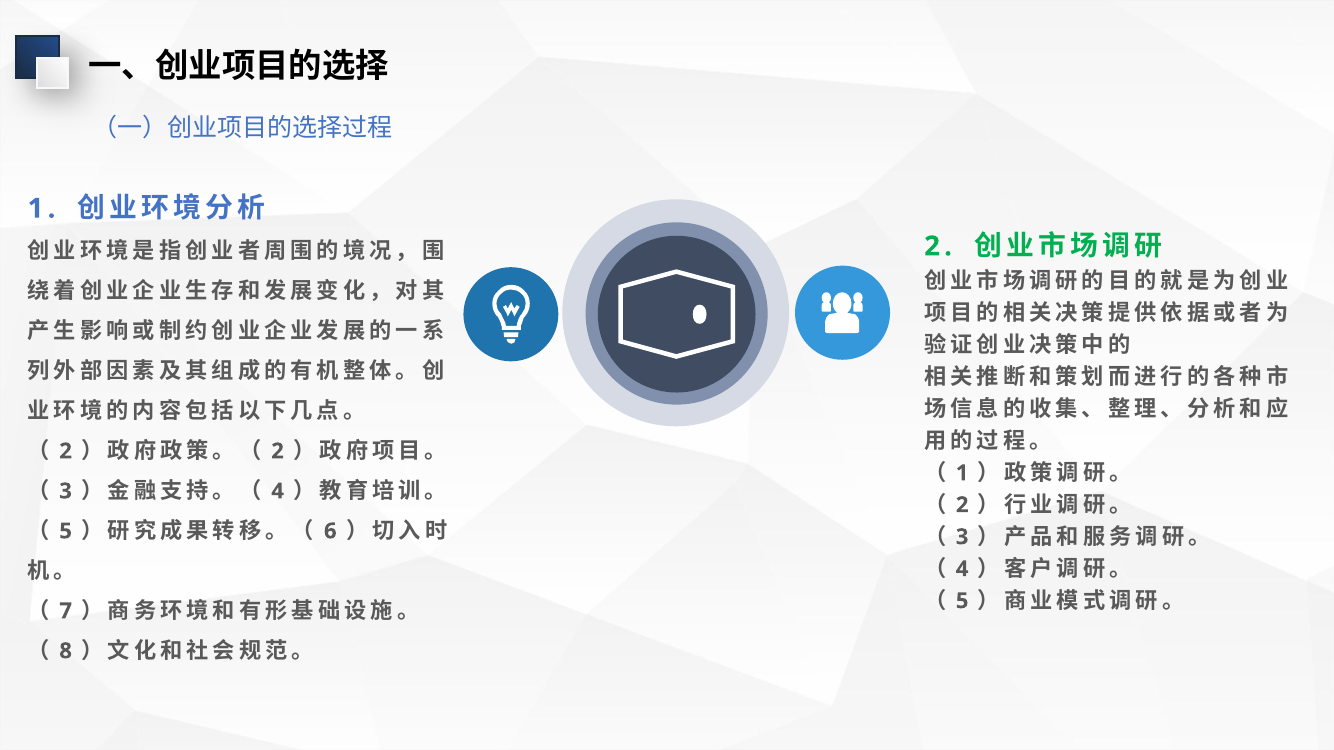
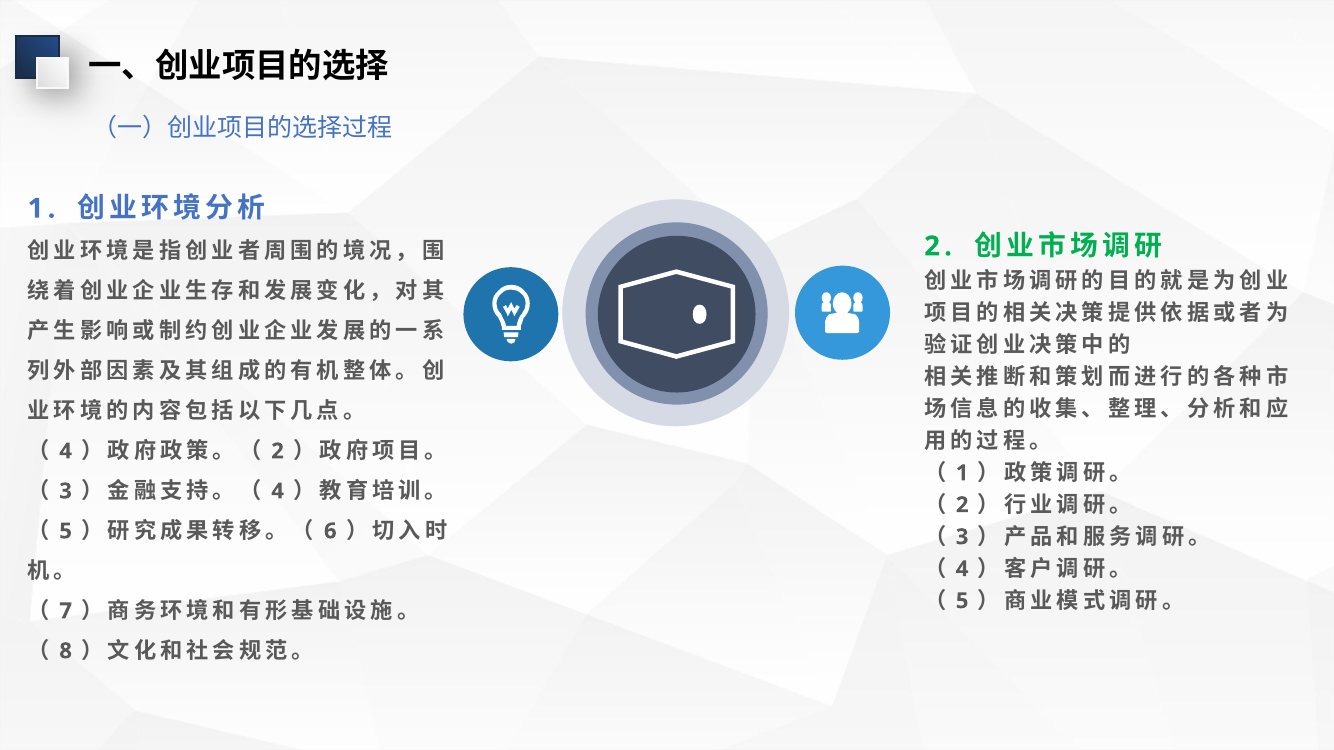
2: 2 -> 4 (66, 451)
